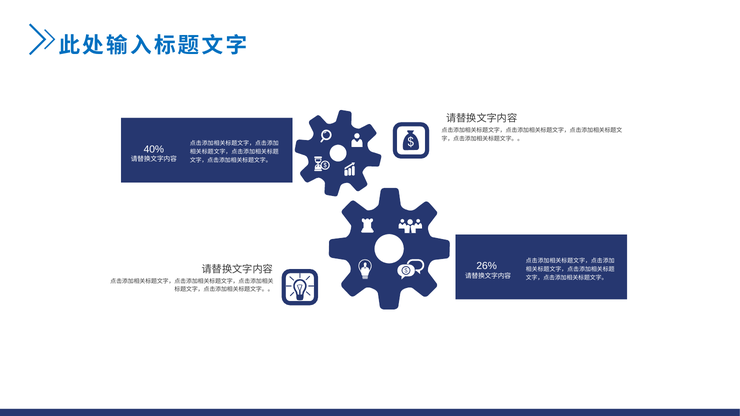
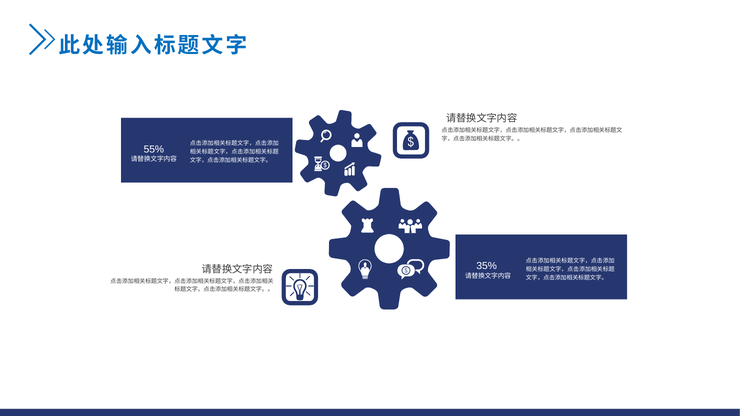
40%: 40% -> 55% (154, 150)
26%: 26% -> 35% (487, 266)
